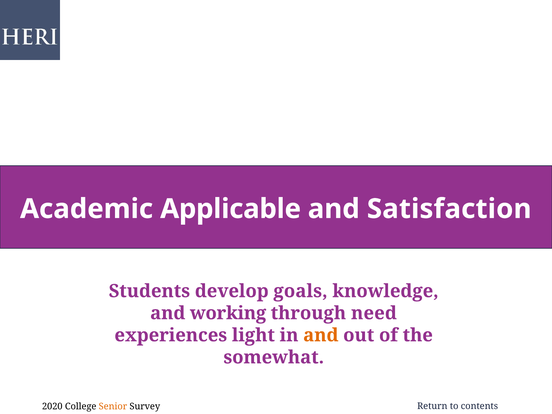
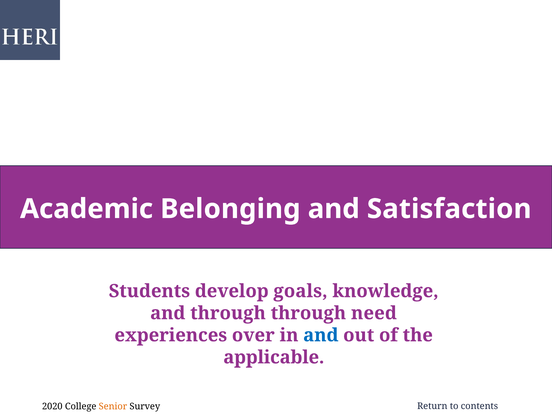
Applicable: Applicable -> Belonging (230, 209)
and working: working -> through (228, 313)
light: light -> over (253, 335)
and colour: orange -> blue (321, 335)
somewhat: somewhat -> applicable (274, 357)
